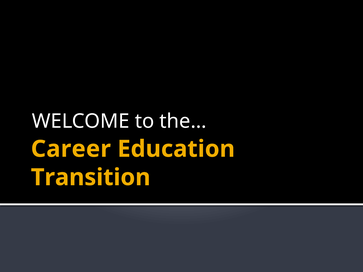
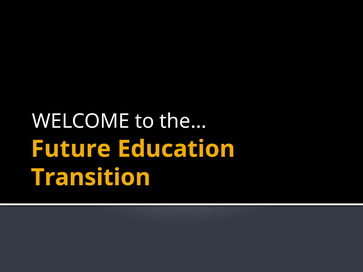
Career: Career -> Future (71, 149)
